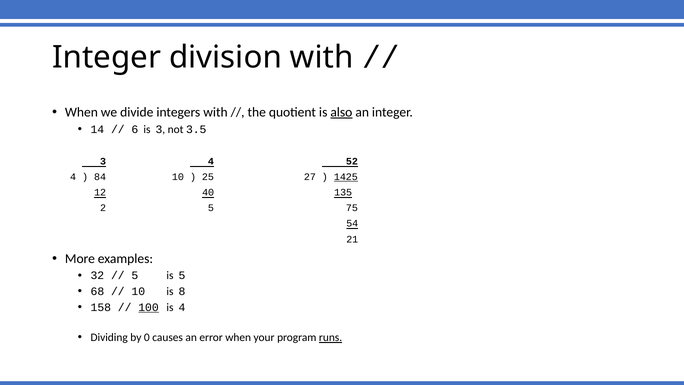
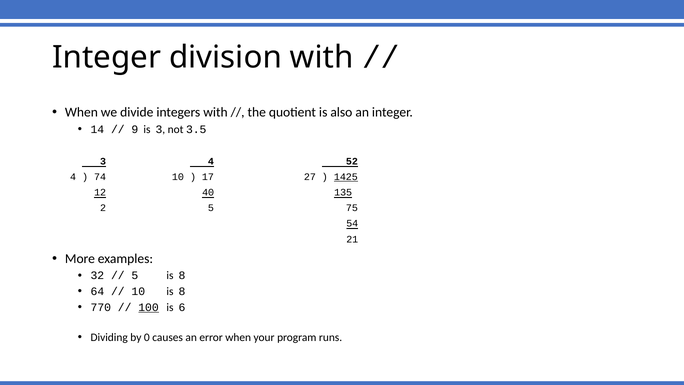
also underline: present -> none (341, 112)
6: 6 -> 9 (135, 129)
84: 84 -> 74 (100, 177)
25: 25 -> 17 (208, 177)
5 is 5: 5 -> 8 (182, 275)
68: 68 -> 64 (97, 291)
158: 158 -> 770 (101, 307)
is 4: 4 -> 6 (182, 307)
runs underline: present -> none (331, 337)
